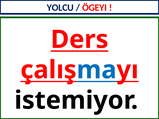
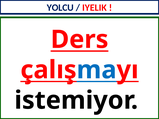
ÖGEYI: ÖGEYI -> IYELIK (94, 8)
